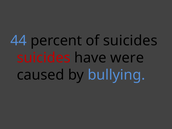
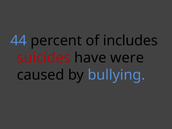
of suicides: suicides -> includes (130, 41)
